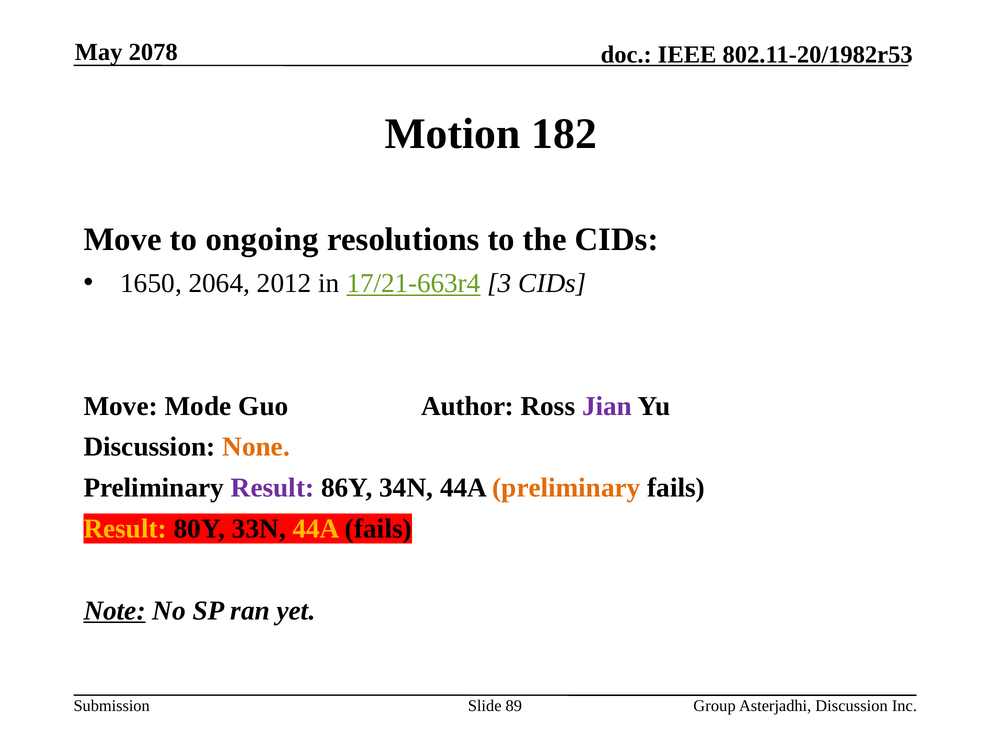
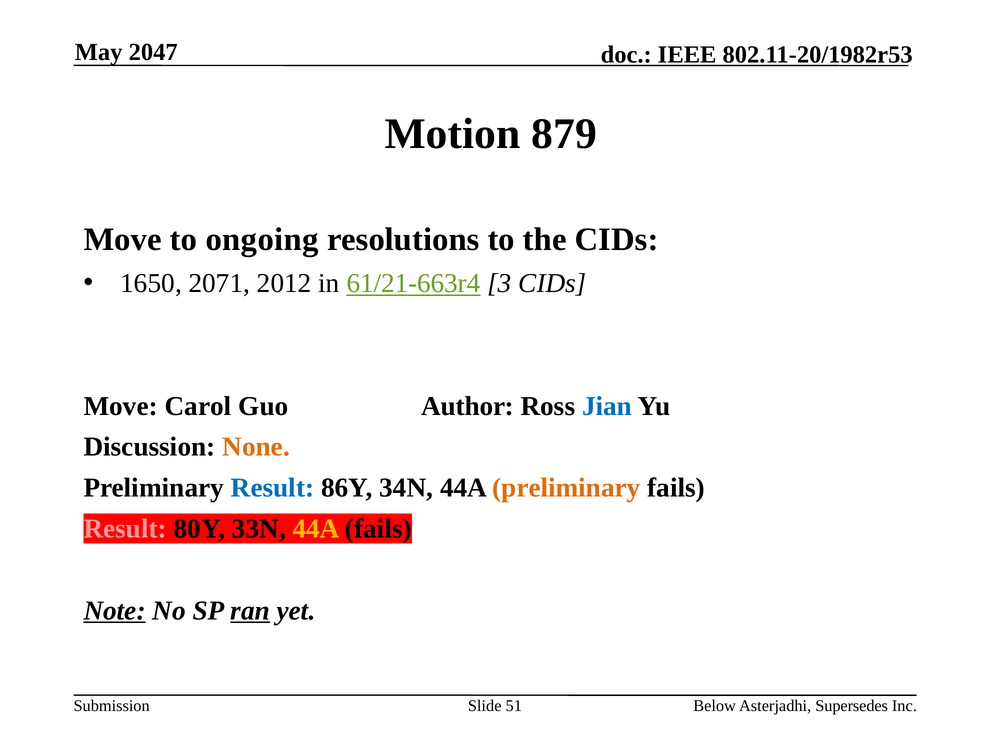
2078: 2078 -> 2047 (153, 52)
182: 182 -> 879 (564, 134)
2064: 2064 -> 2071 (219, 283)
17/21-663r4: 17/21-663r4 -> 61/21-663r4 (414, 283)
Mode: Mode -> Carol (198, 406)
Jian colour: purple -> blue (607, 406)
Result colour: purple -> blue (273, 488)
Result colour: yellow -> pink (125, 529)
ran underline: none -> present (250, 611)
89: 89 -> 51 (514, 706)
Group: Group -> Below (715, 706)
Asterjadhi Discussion: Discussion -> Supersedes (852, 706)
